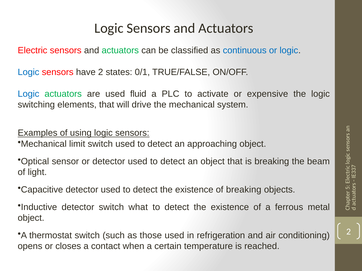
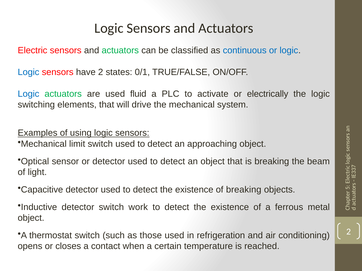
expensive: expensive -> electrically (268, 94)
what: what -> work (138, 207)
